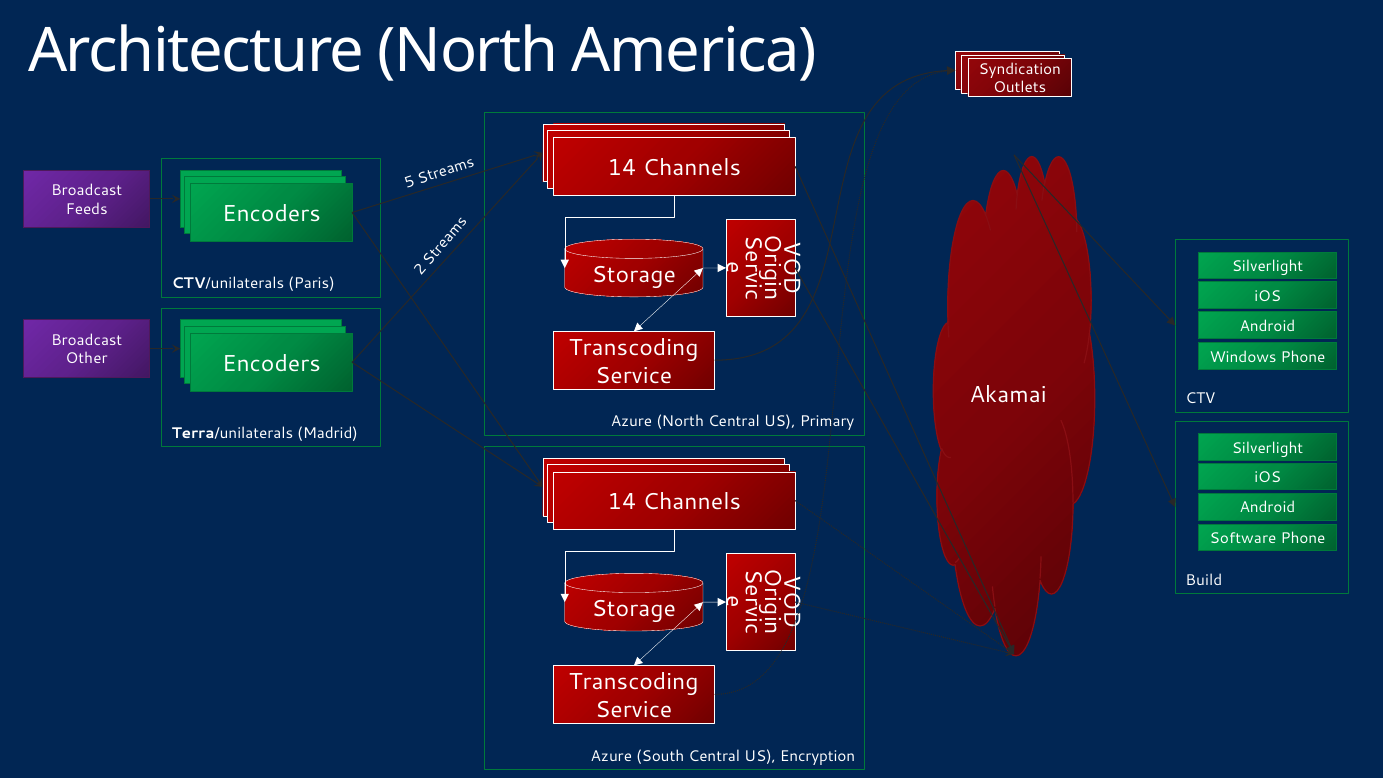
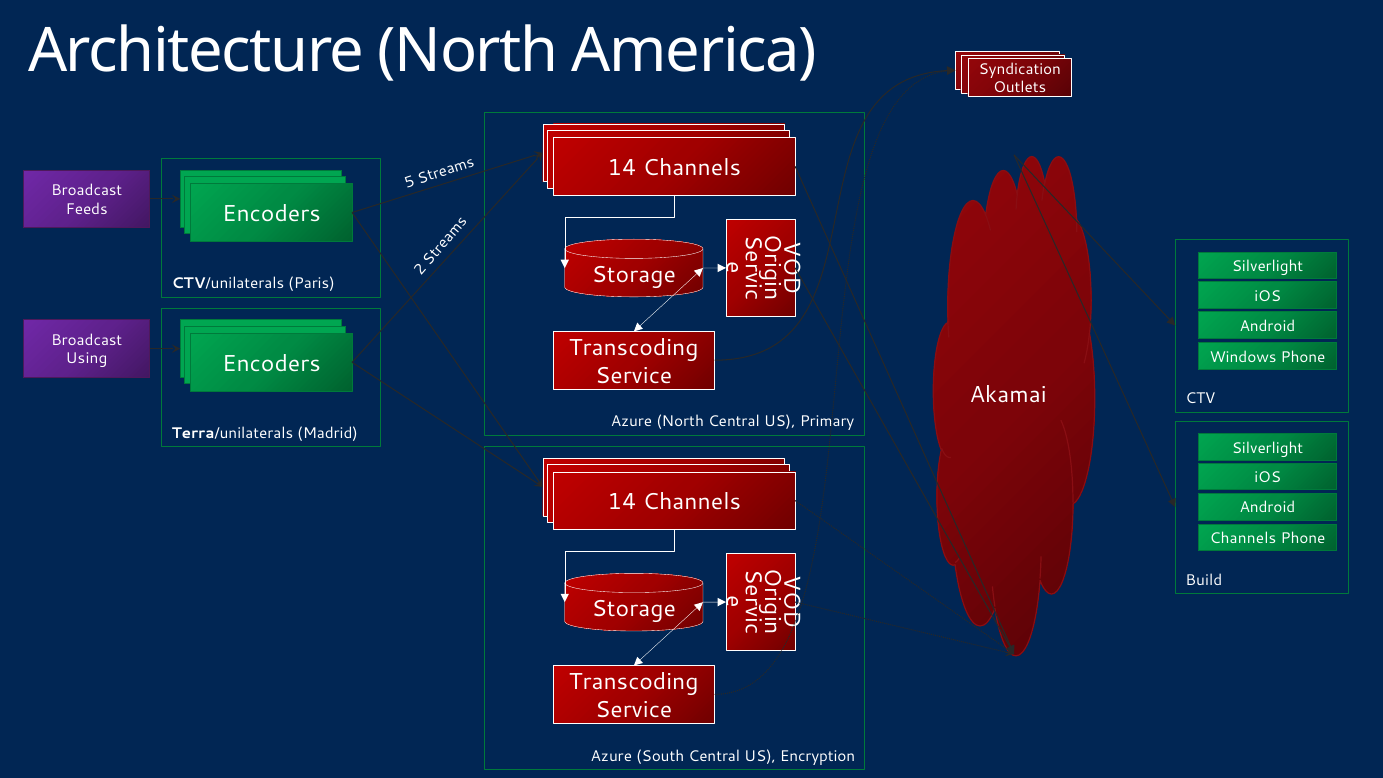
Other: Other -> Using (87, 359)
Software: Software -> Channels (1243, 539)
